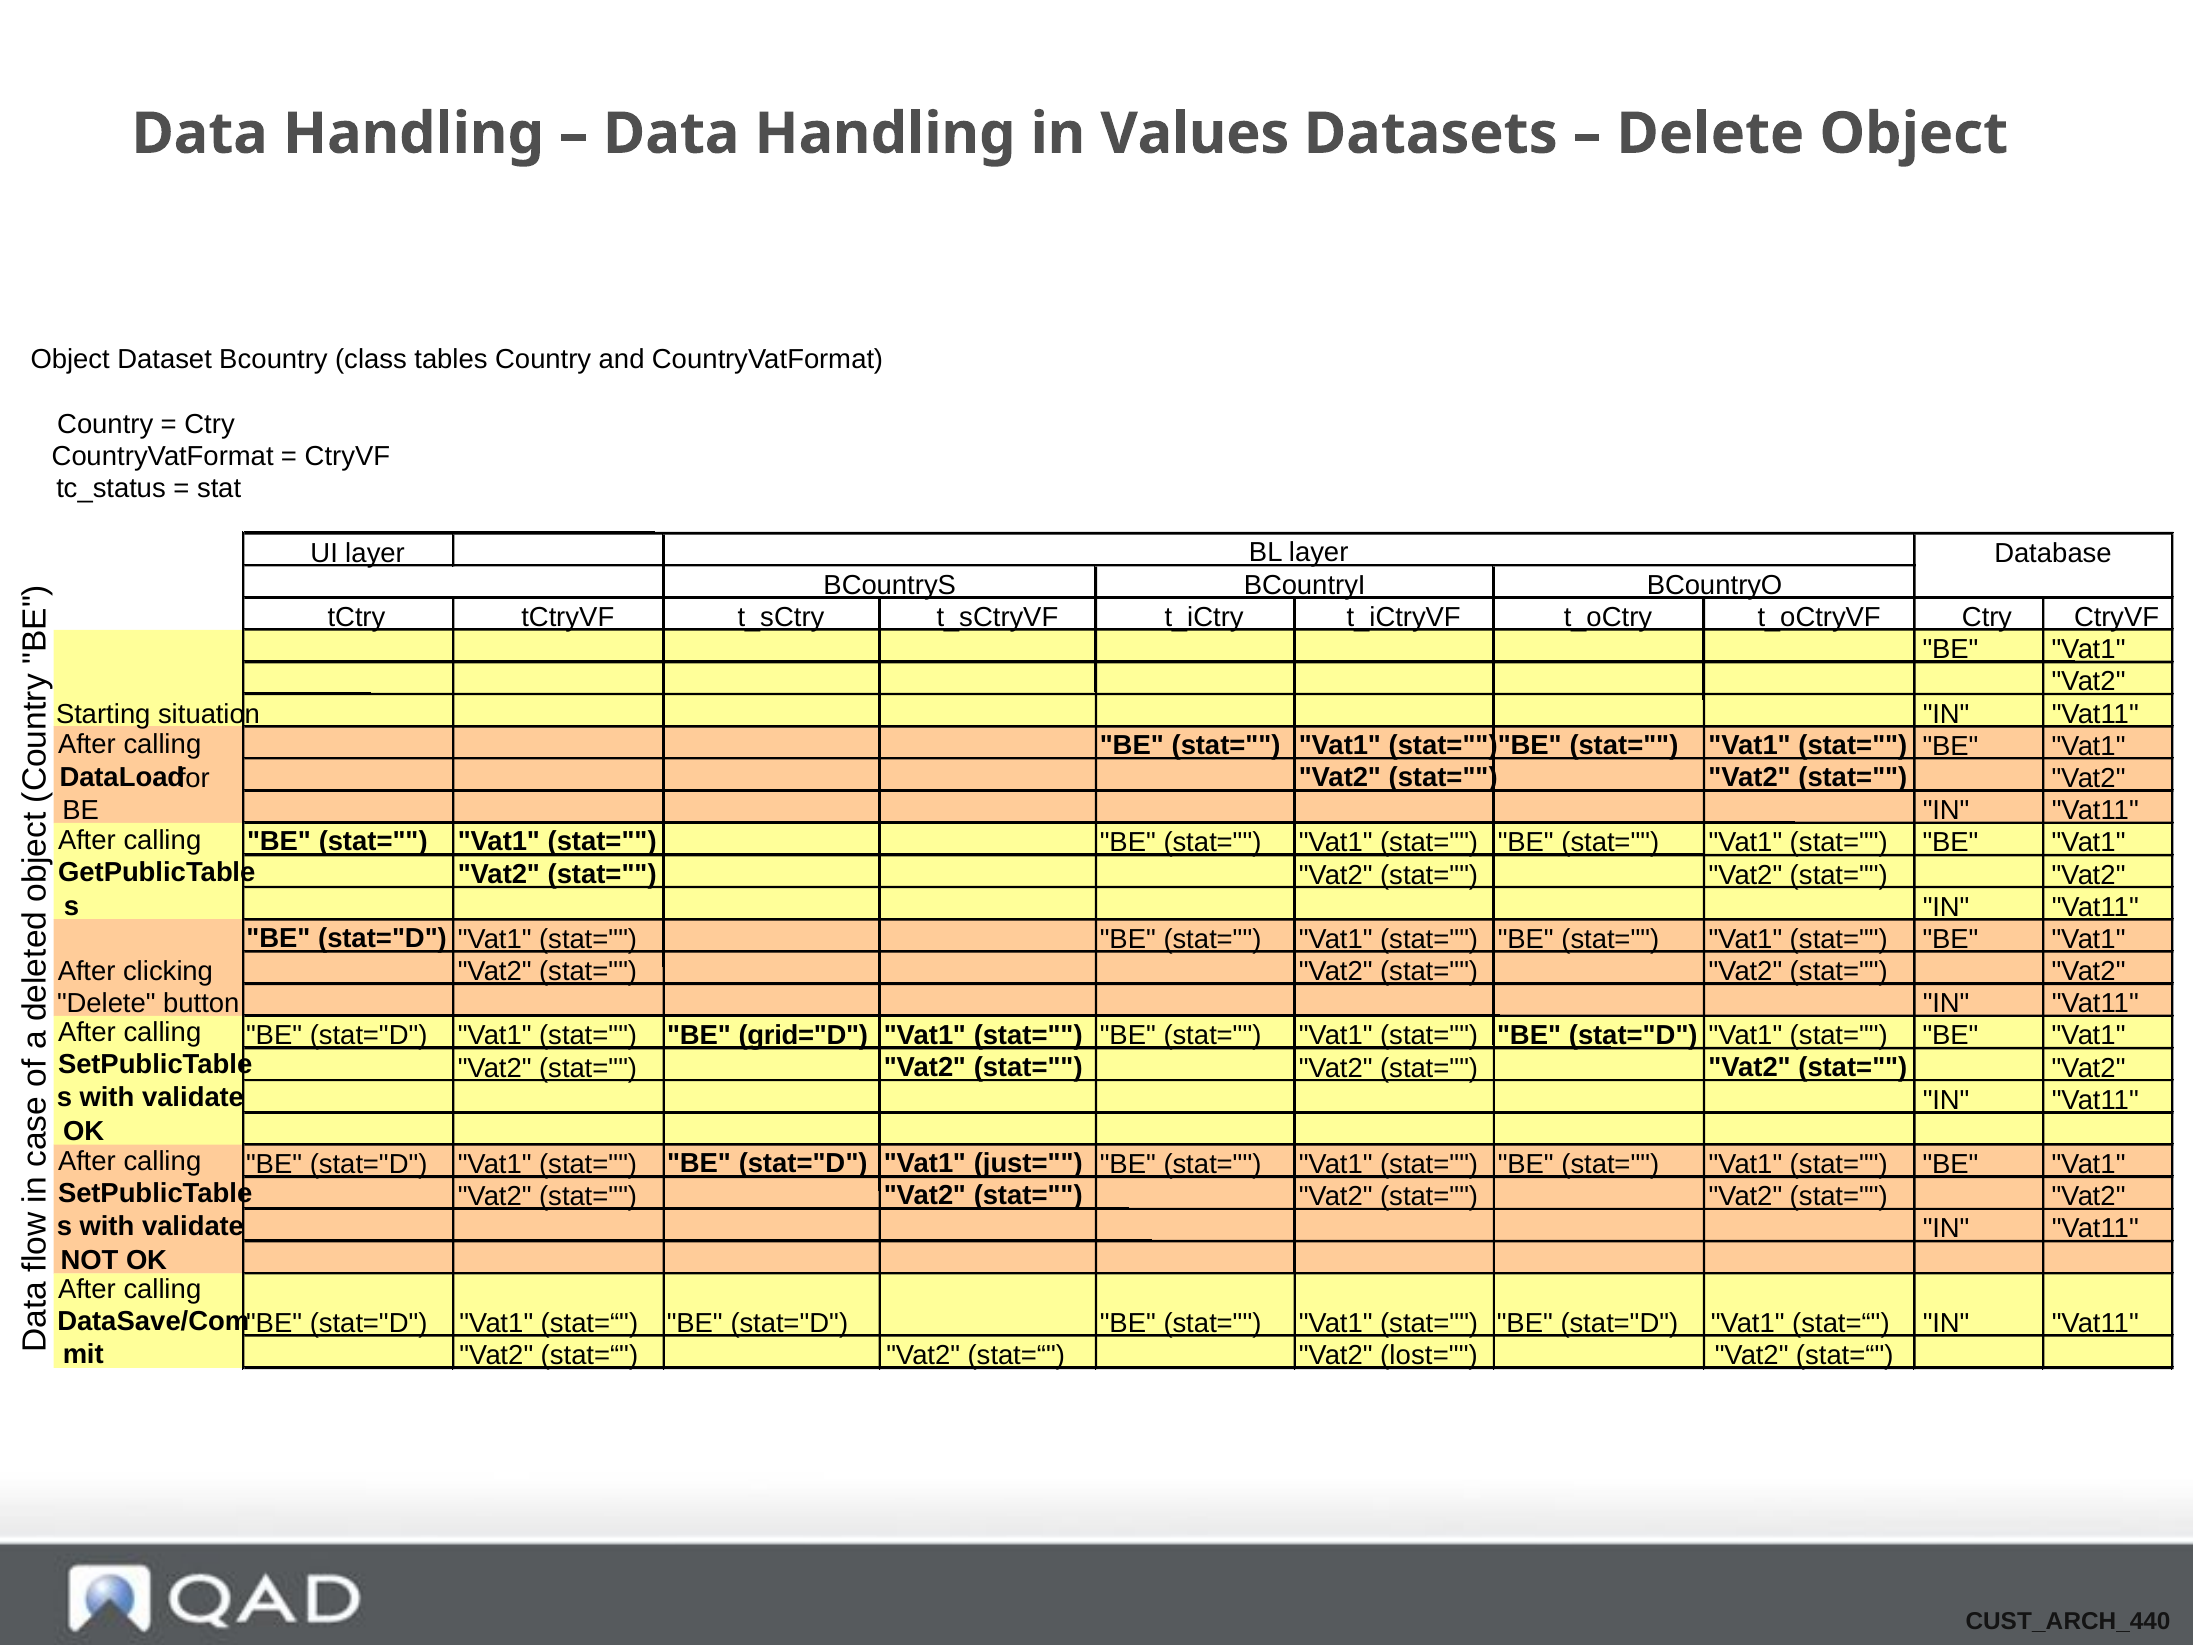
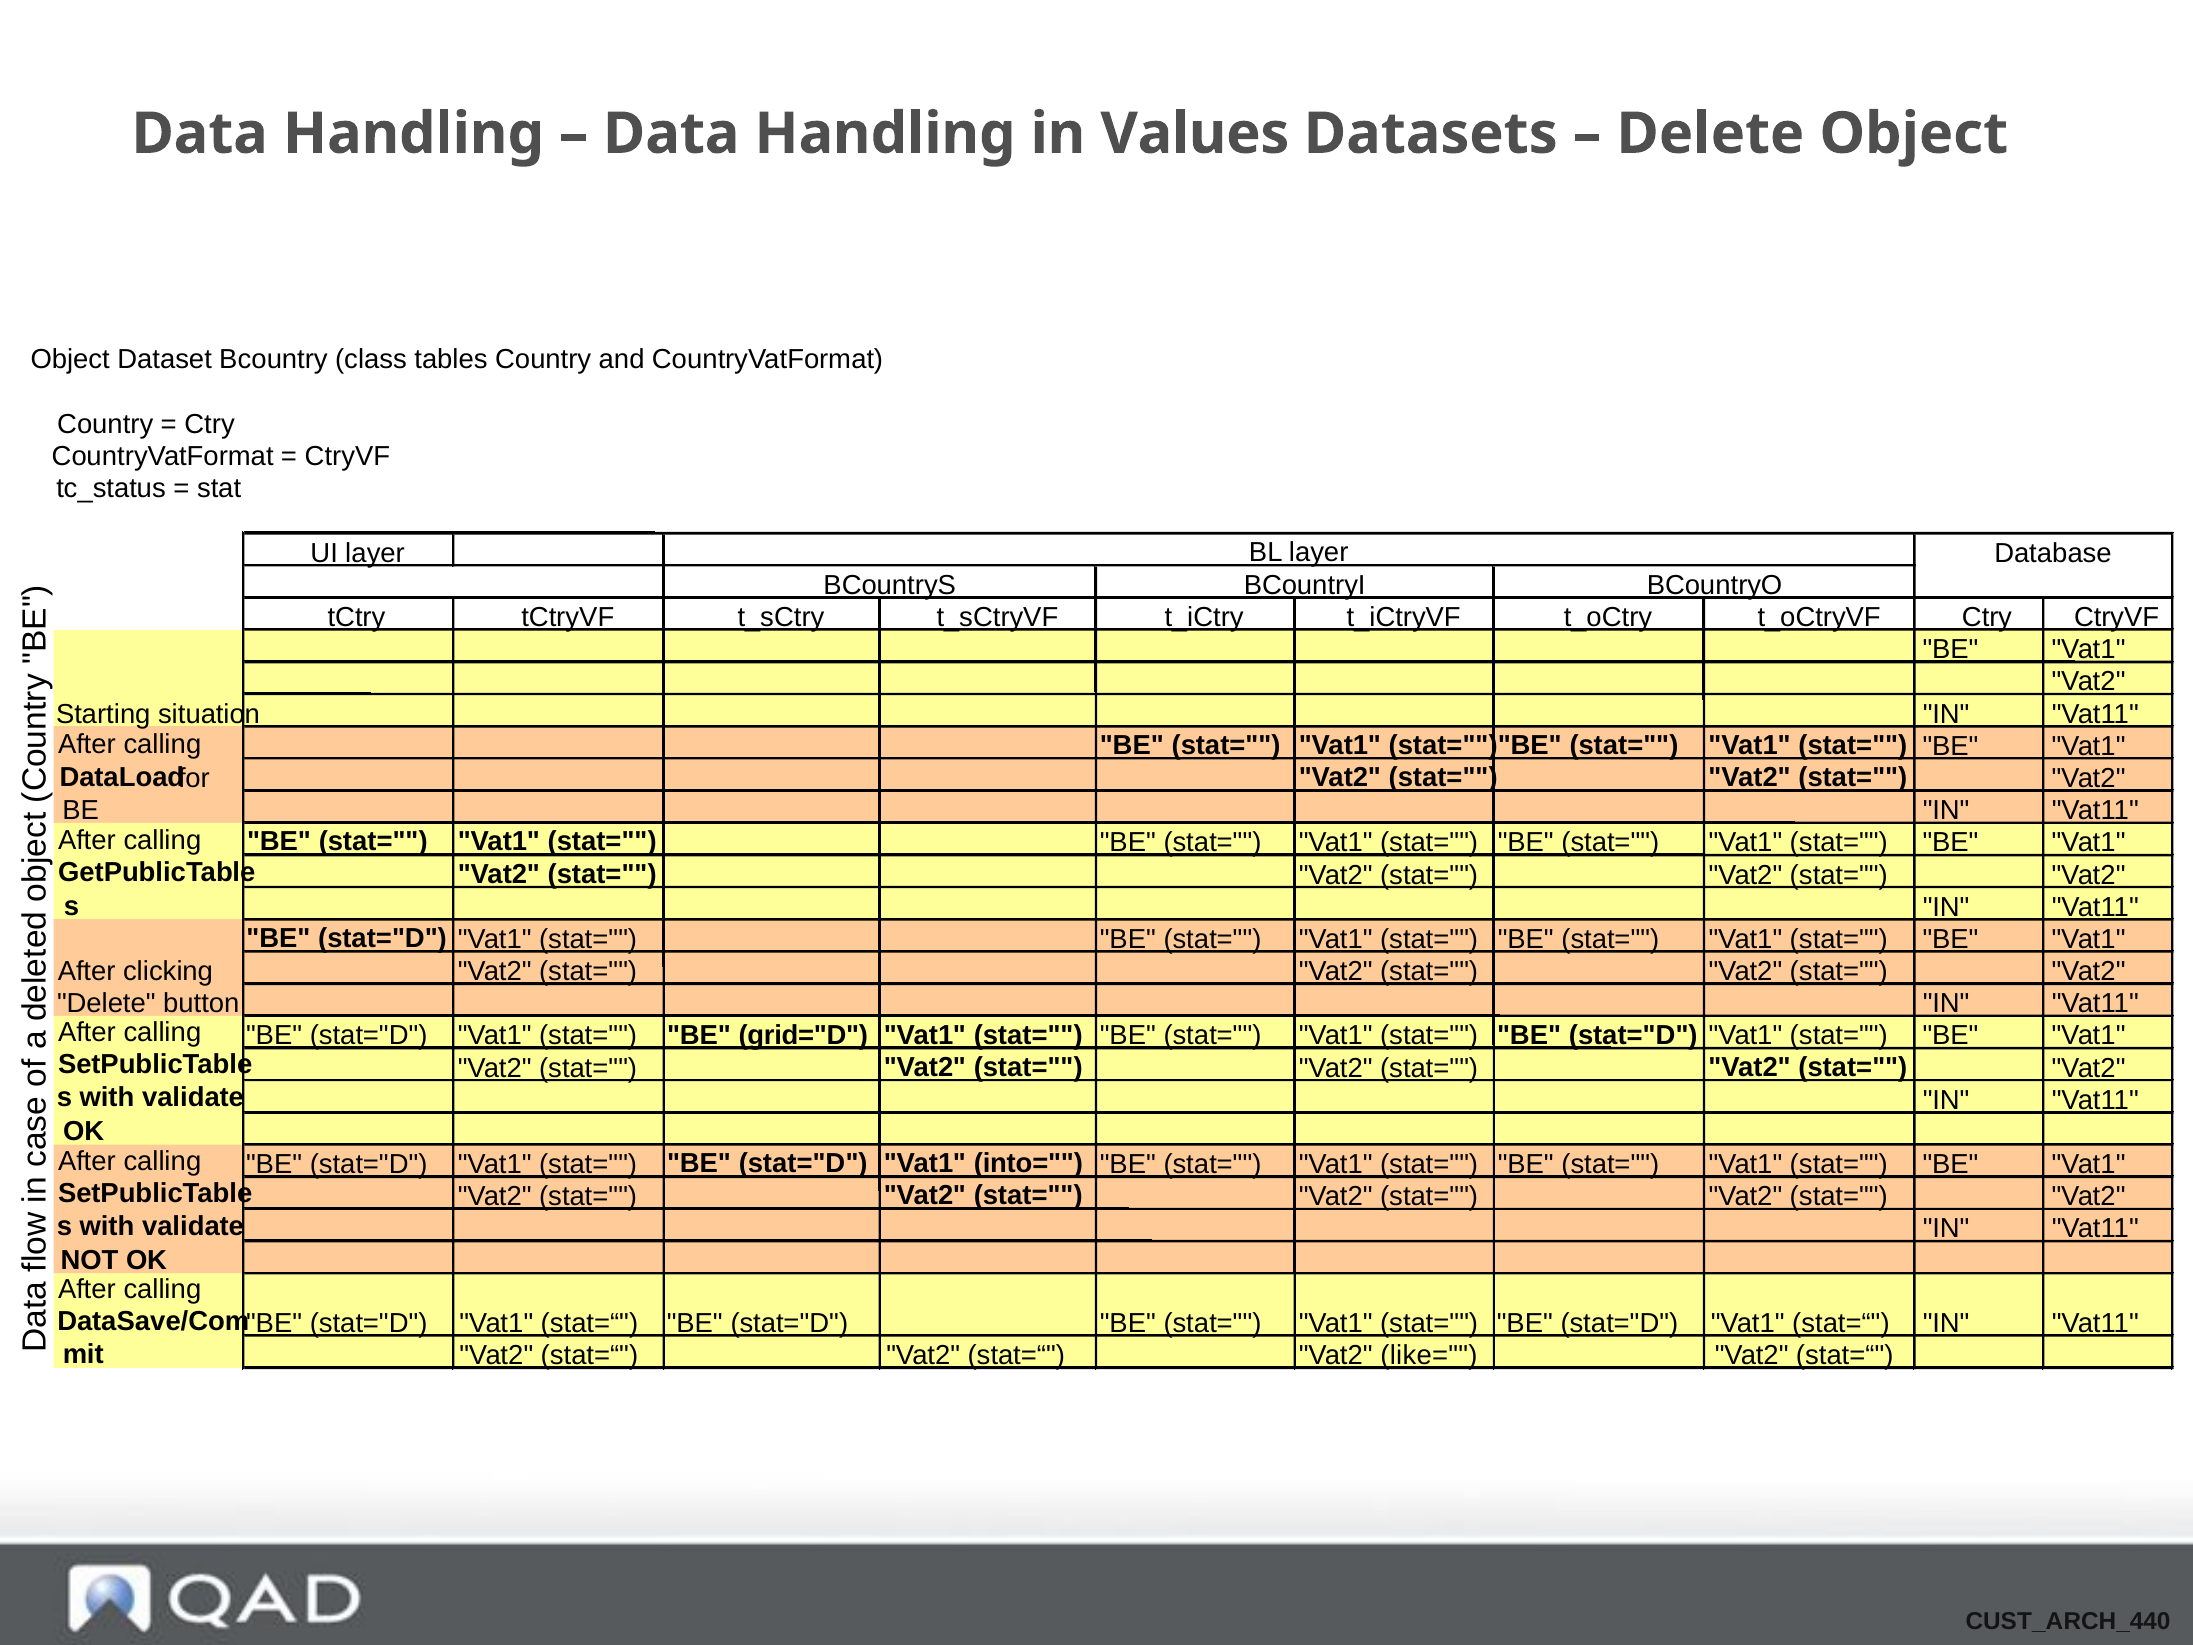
just=: just= -> into= (1028, 1164)
lost=: lost= -> like= (1429, 1355)
